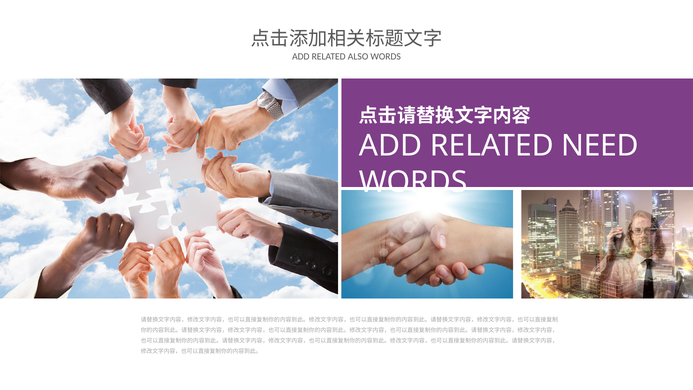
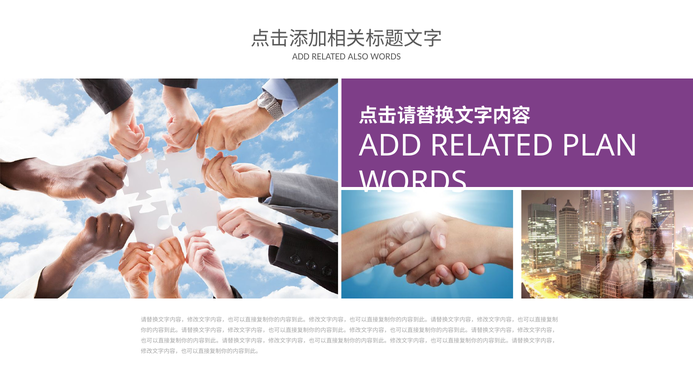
NEED: NEED -> PLAN (600, 146)
